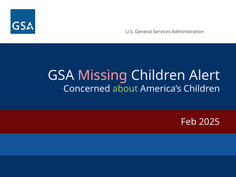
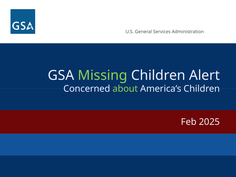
Missing colour: pink -> light green (103, 75)
